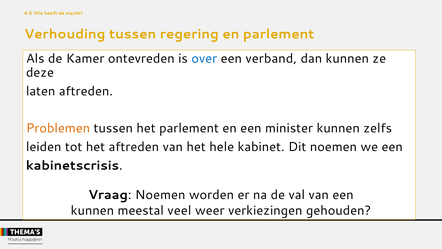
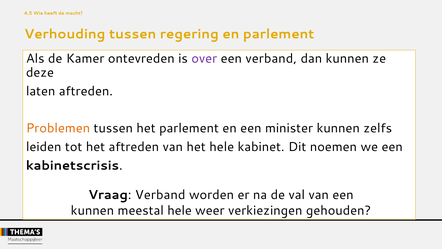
over colour: blue -> purple (204, 59)
Vraag Noemen: Noemen -> Verband (160, 195)
meestal veel: veel -> hele (180, 210)
